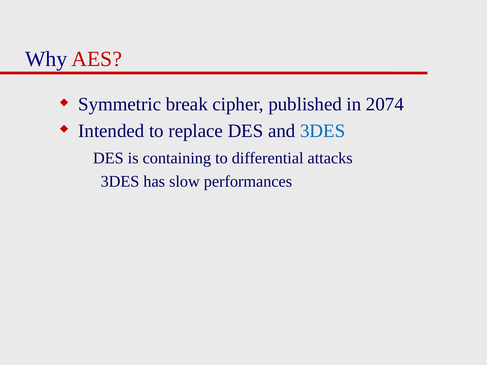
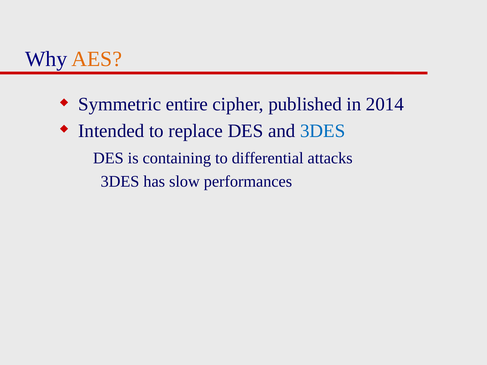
AES colour: red -> orange (97, 59)
break: break -> entire (187, 104)
2074: 2074 -> 2014 (385, 104)
